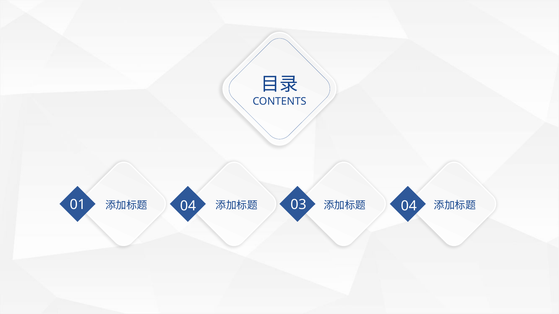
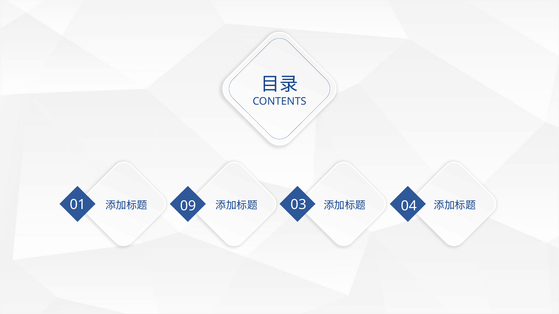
01 04: 04 -> 09 (188, 206)
